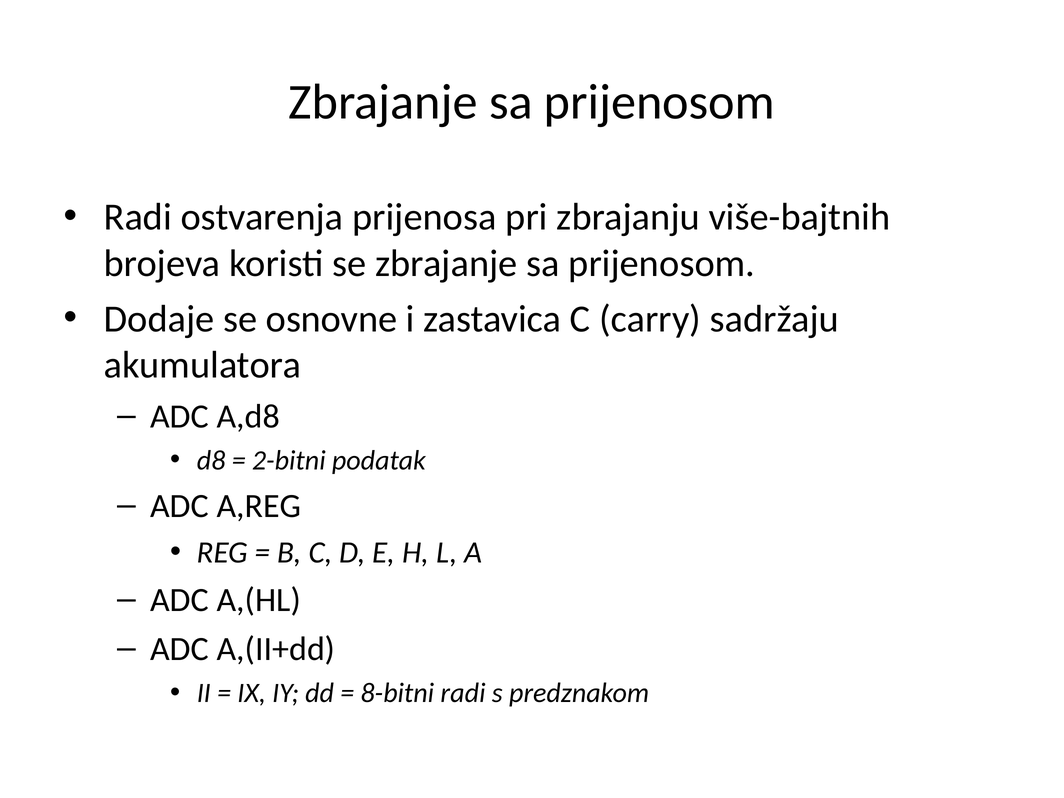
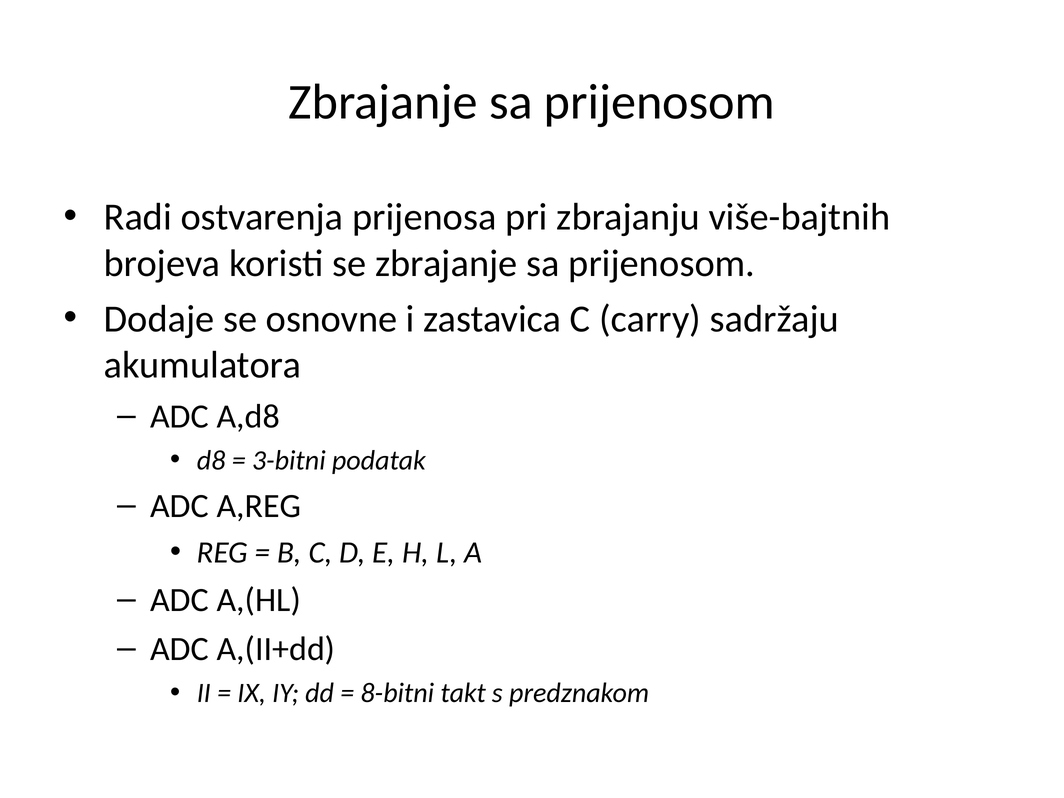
2-bitni: 2-bitni -> 3-bitni (289, 460)
8-bitni radi: radi -> takt (463, 693)
